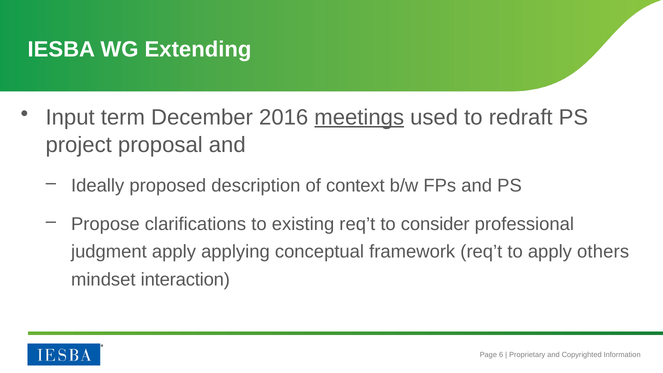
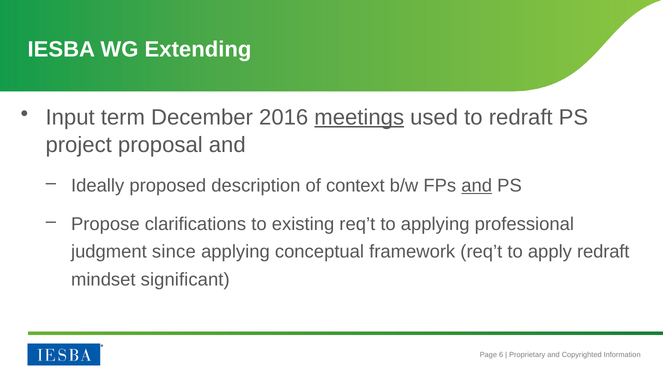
and underline: none -> present (477, 186)
to consider: consider -> applying (435, 224)
judgment apply: apply -> since (174, 252)
apply others: others -> redraft (603, 252)
interaction: interaction -> significant (185, 279)
